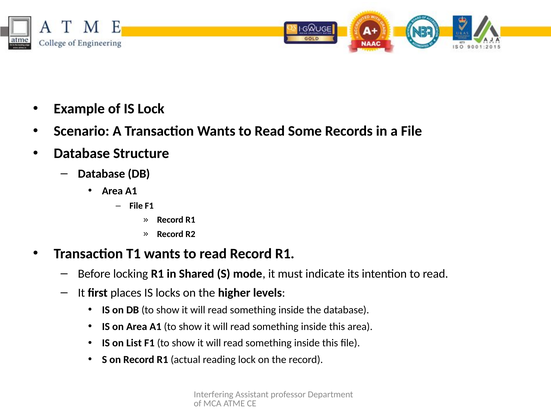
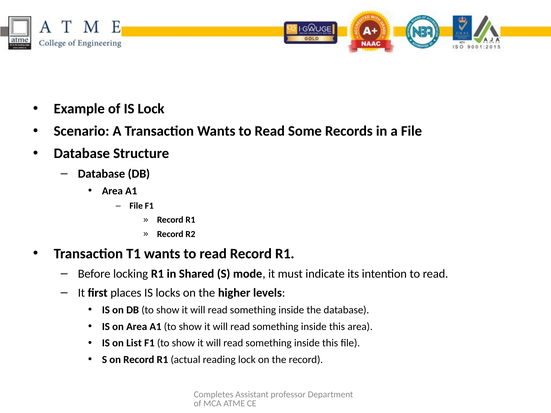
Interfering: Interfering -> Completes (214, 395)
